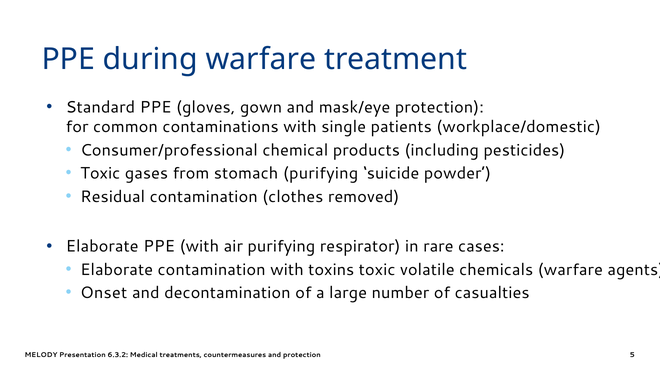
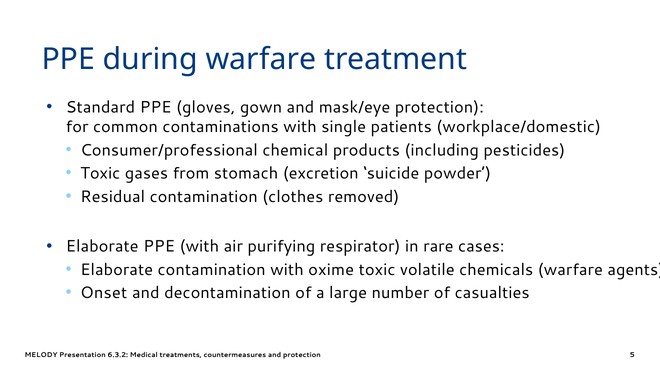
stomach purifying: purifying -> excretion (321, 174)
toxins: toxins -> oxime (331, 270)
